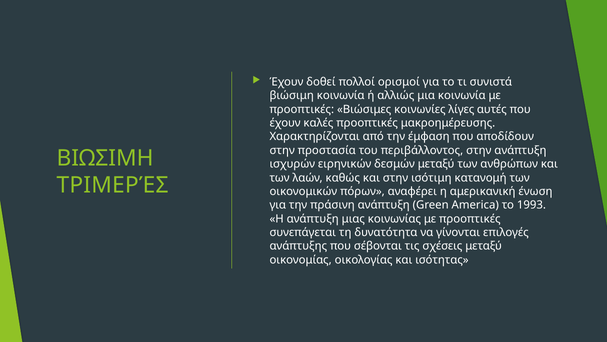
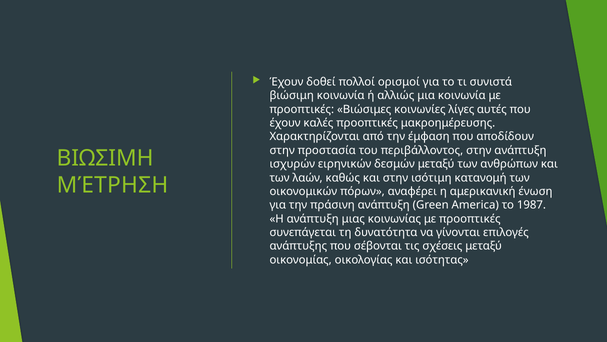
ΤΡΙΜΕΡΈΣ: ΤΡΙΜΕΡΈΣ -> ΜΈΤΡΗΣΗ (113, 185)
1993: 1993 -> 1987 (531, 205)
